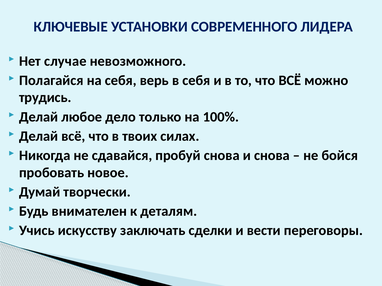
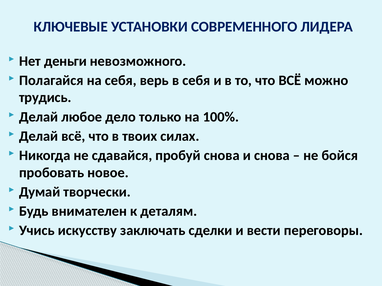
случае: случае -> деньги (65, 61)
